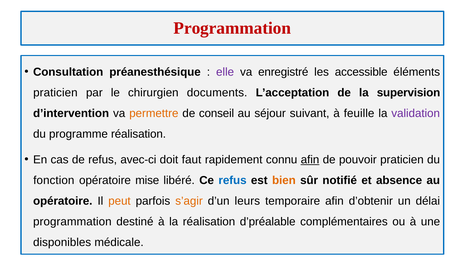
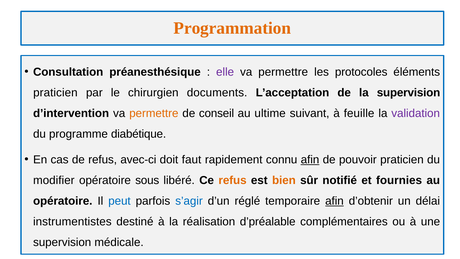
Programmation colour: red -> orange (232, 28)
enregistré: enregistré -> permettre (283, 72)
accessible: accessible -> protocoles (361, 72)
séjour: séjour -> ultime (270, 113)
programme réalisation: réalisation -> diabétique (139, 134)
fonction: fonction -> modifier (54, 180)
mise: mise -> sous (147, 180)
refus colour: blue -> orange (233, 180)
absence: absence -> fournies (399, 180)
peut colour: orange -> blue (120, 201)
s’agir colour: orange -> blue (189, 201)
leurs: leurs -> réglé (247, 201)
afin underline: none -> present (334, 201)
programmation: programmation -> instrumentistes (72, 222)
disponibles: disponibles -> supervision (62, 242)
